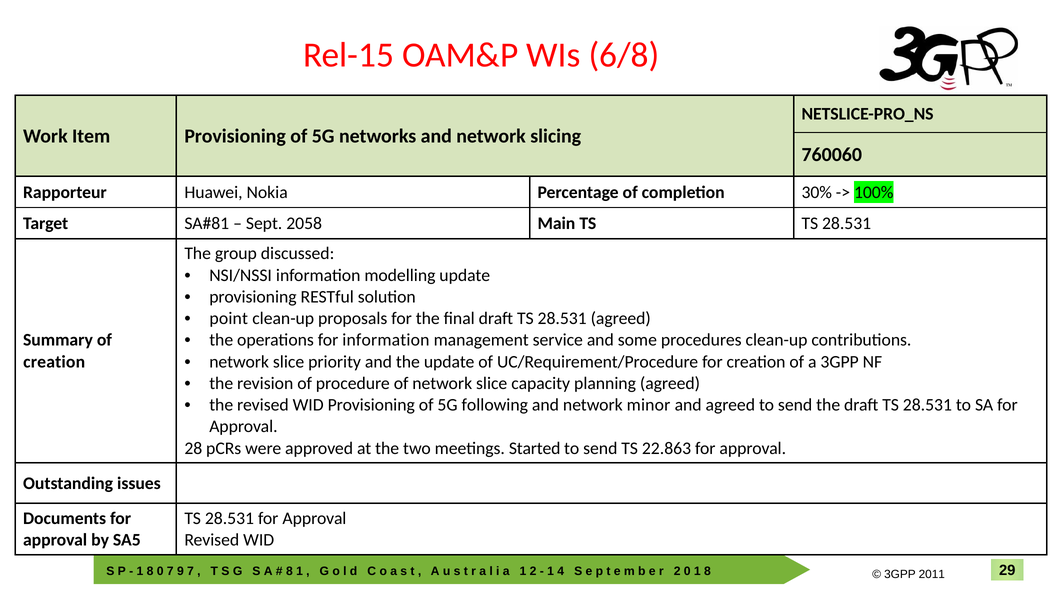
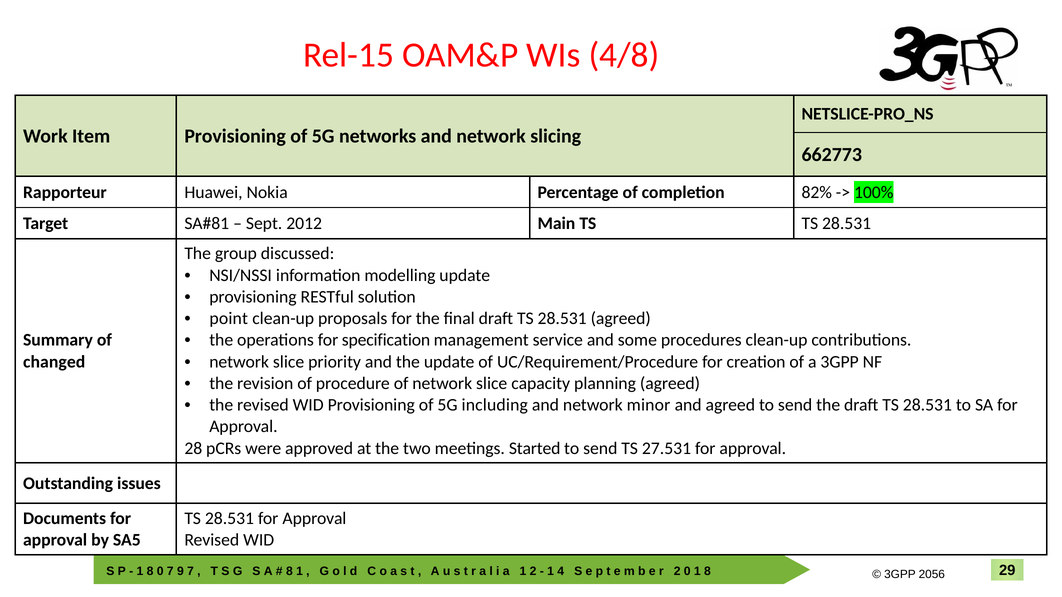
6/8: 6/8 -> 4/8 (624, 55)
760060: 760060 -> 662773 (832, 155)
30%: 30% -> 82% (817, 192)
Sept 2058: 2058 -> 2012 (304, 223)
for information: information -> specification (386, 340)
creation: creation -> changed (54, 362)
following: following -> including (495, 405)
22.863: 22.863 -> 27.531 (667, 449)
2011: 2011 -> 2056 (932, 575)
